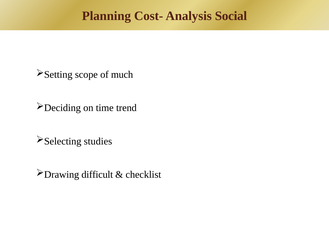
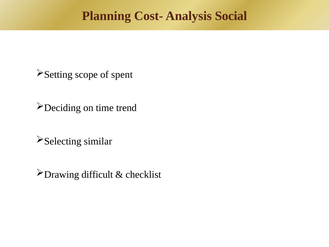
much: much -> spent (122, 75)
studies: studies -> similar (98, 141)
